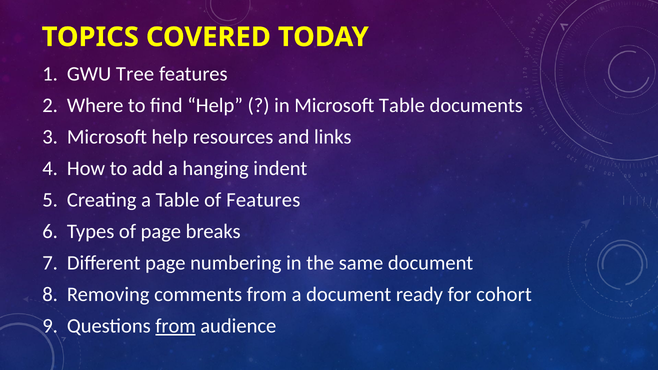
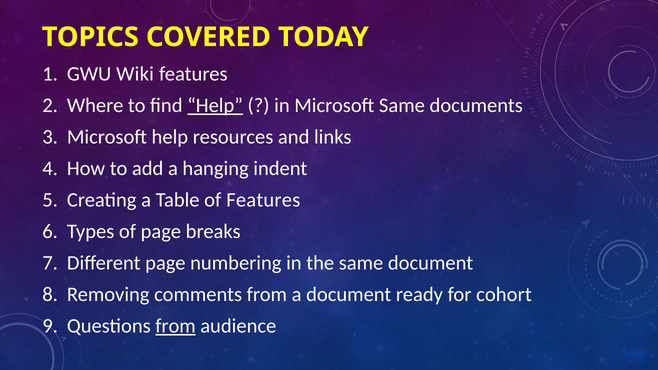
Tree: Tree -> Wiki (135, 74)
Help underline: none -> present (215, 105)
Microsoft Table: Table -> Same (402, 105)
